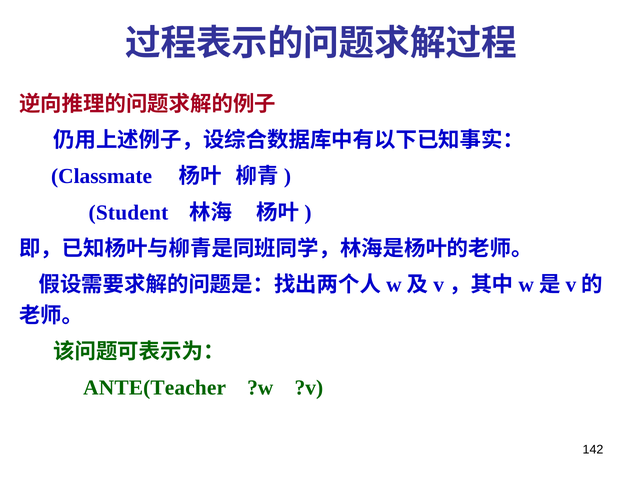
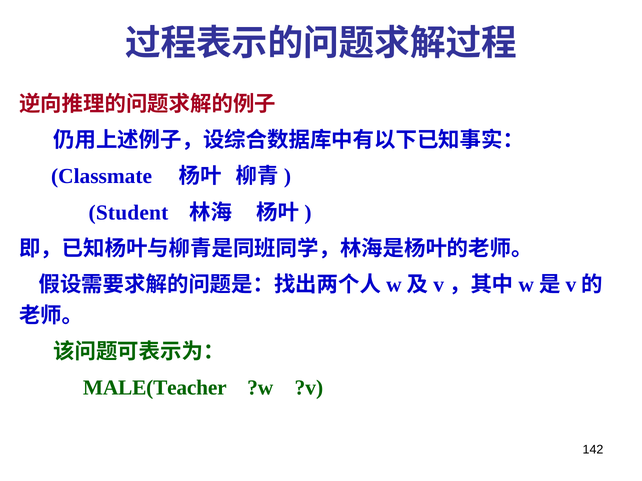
ANTE(Teacher: ANTE(Teacher -> MALE(Teacher (155, 388)
